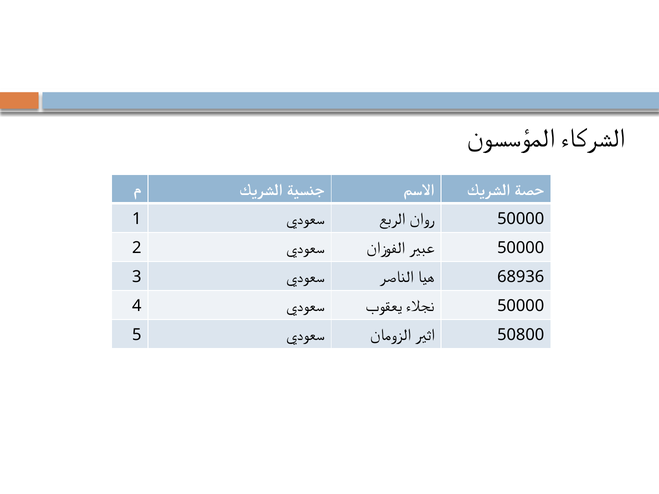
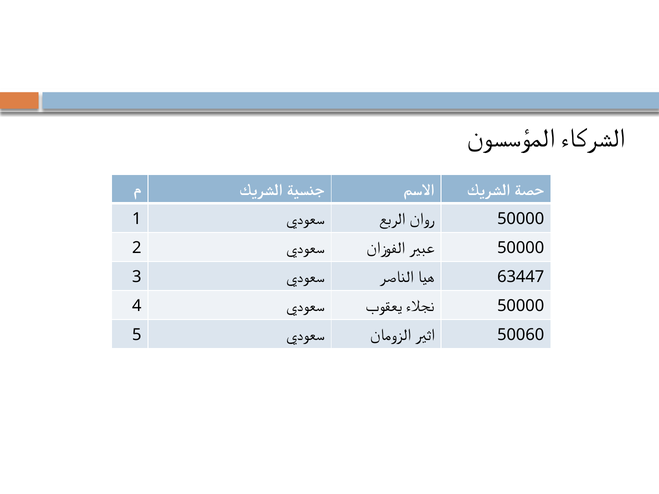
68936: 68936 -> 63447 (521, 277)
50800: 50800 -> 50060 (521, 335)
